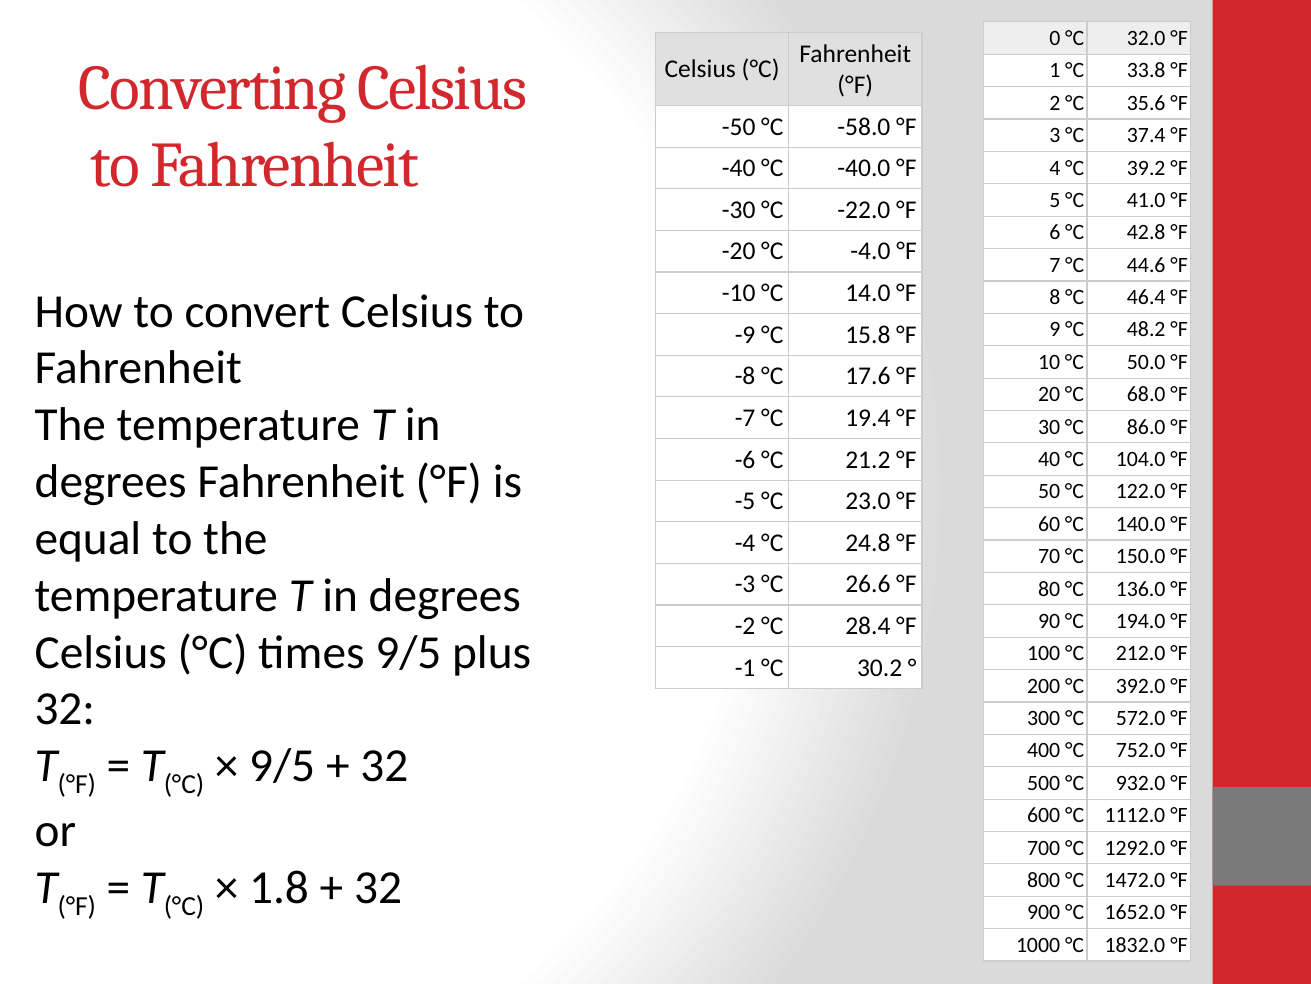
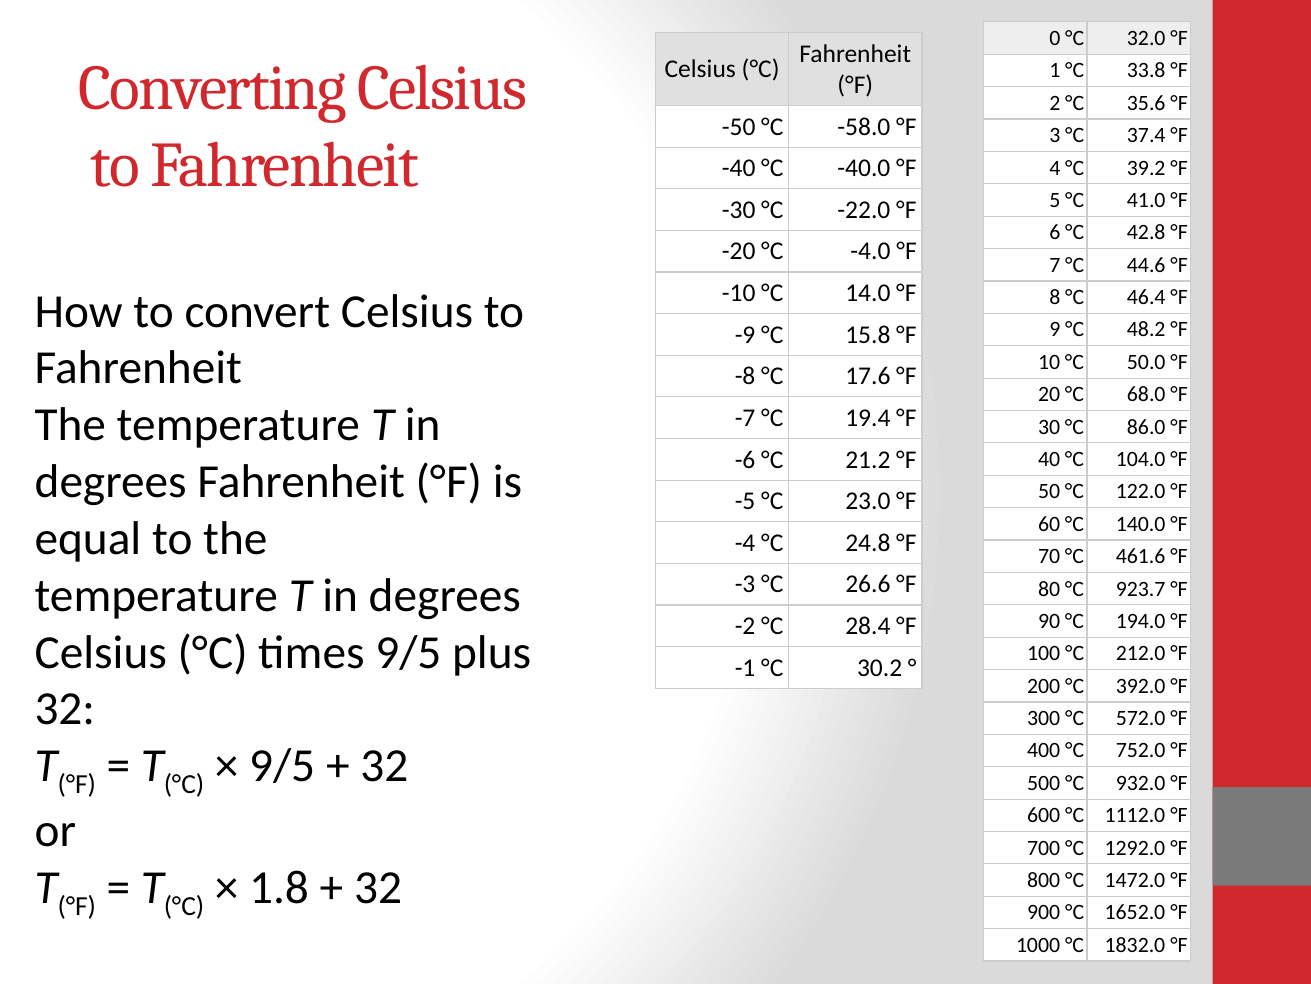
150.0: 150.0 -> 461.6 (1141, 556)
136.0: 136.0 -> 923.7 (1141, 588)
